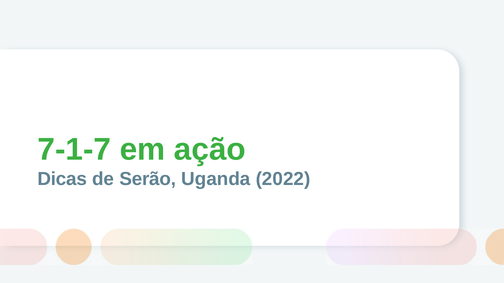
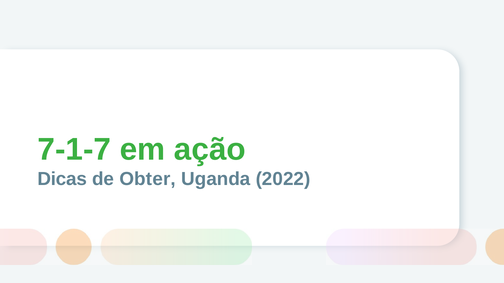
Serão: Serão -> Obter (148, 179)
